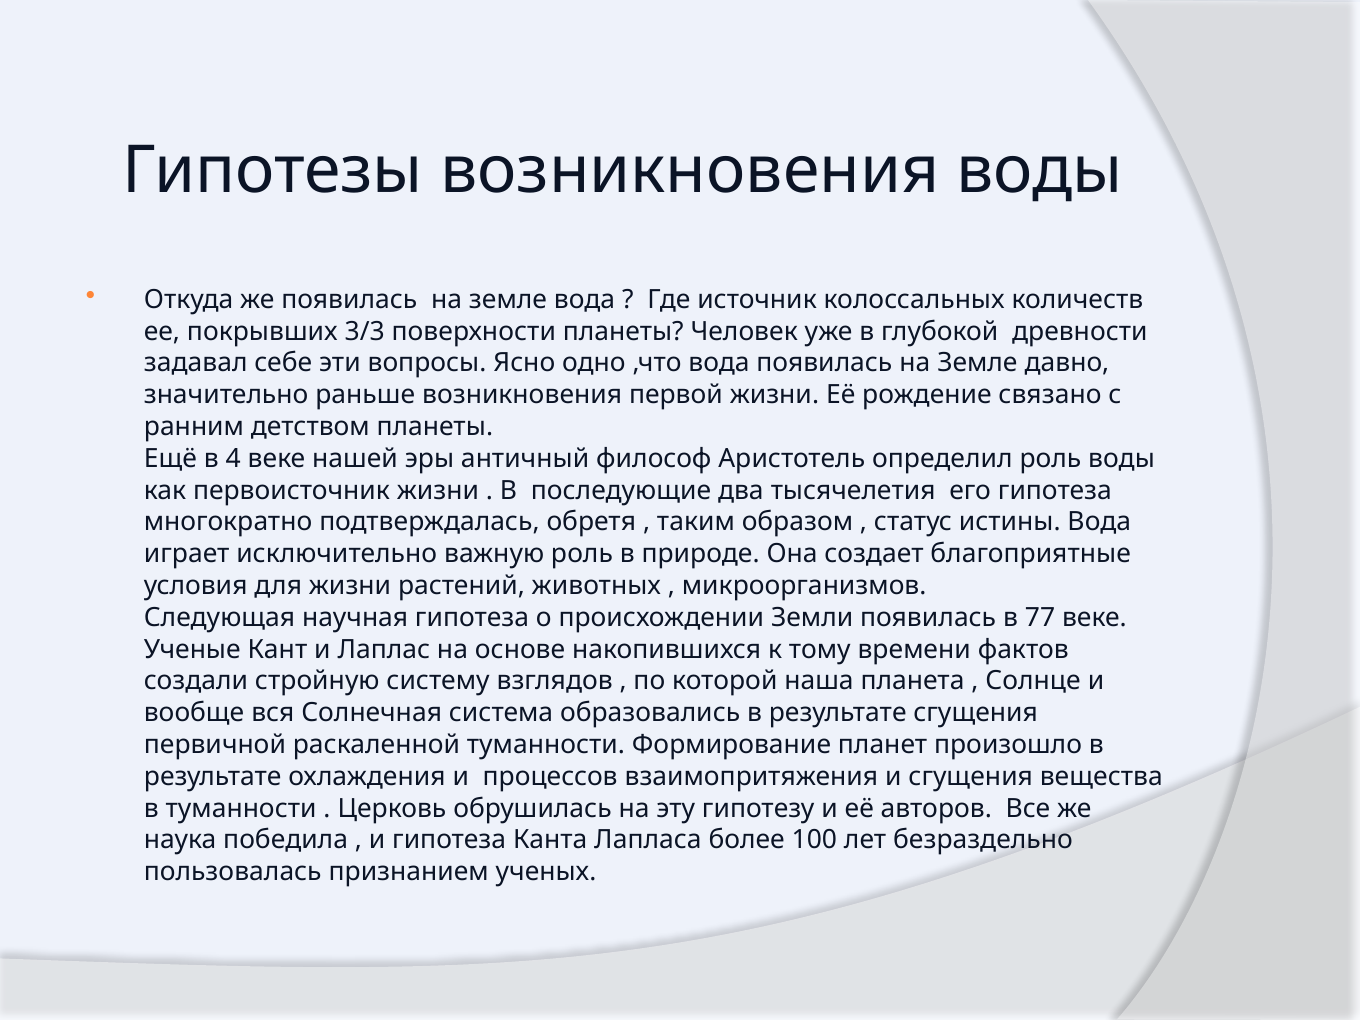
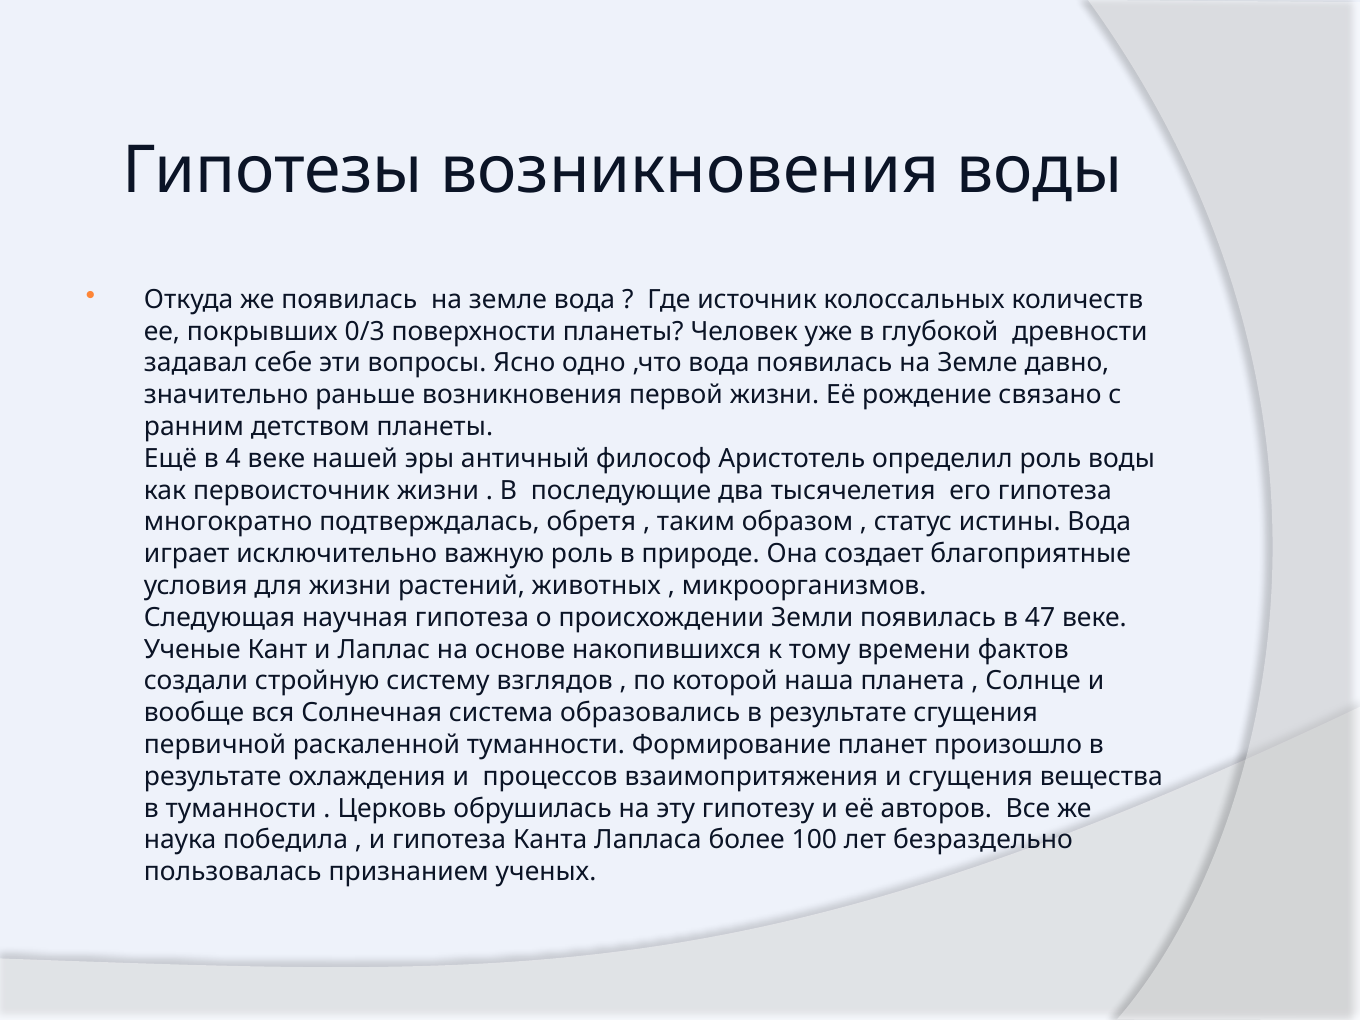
3/3: 3/3 -> 0/3 (365, 331)
77: 77 -> 47 (1040, 618)
